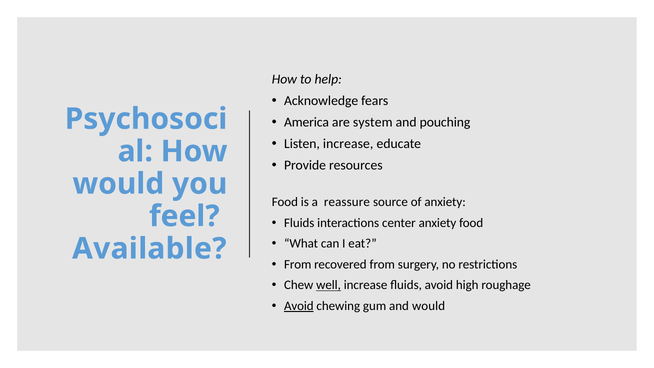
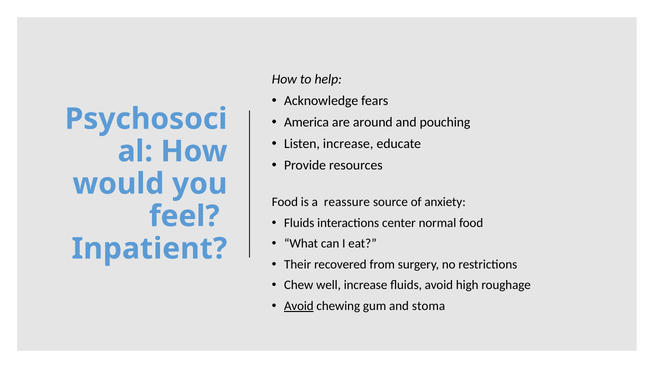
system: system -> around (373, 122)
center anxiety: anxiety -> normal (437, 223)
Available: Available -> Inpatient (149, 249)
From: From -> Their (298, 264)
well underline: present -> none (329, 285)
and would: would -> stoma (429, 306)
